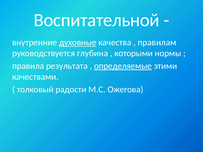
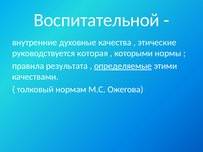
духовные underline: present -> none (78, 43)
правилам: правилам -> этические (157, 43)
глубина: глубина -> которая (93, 53)
радости: радости -> нормам (71, 90)
